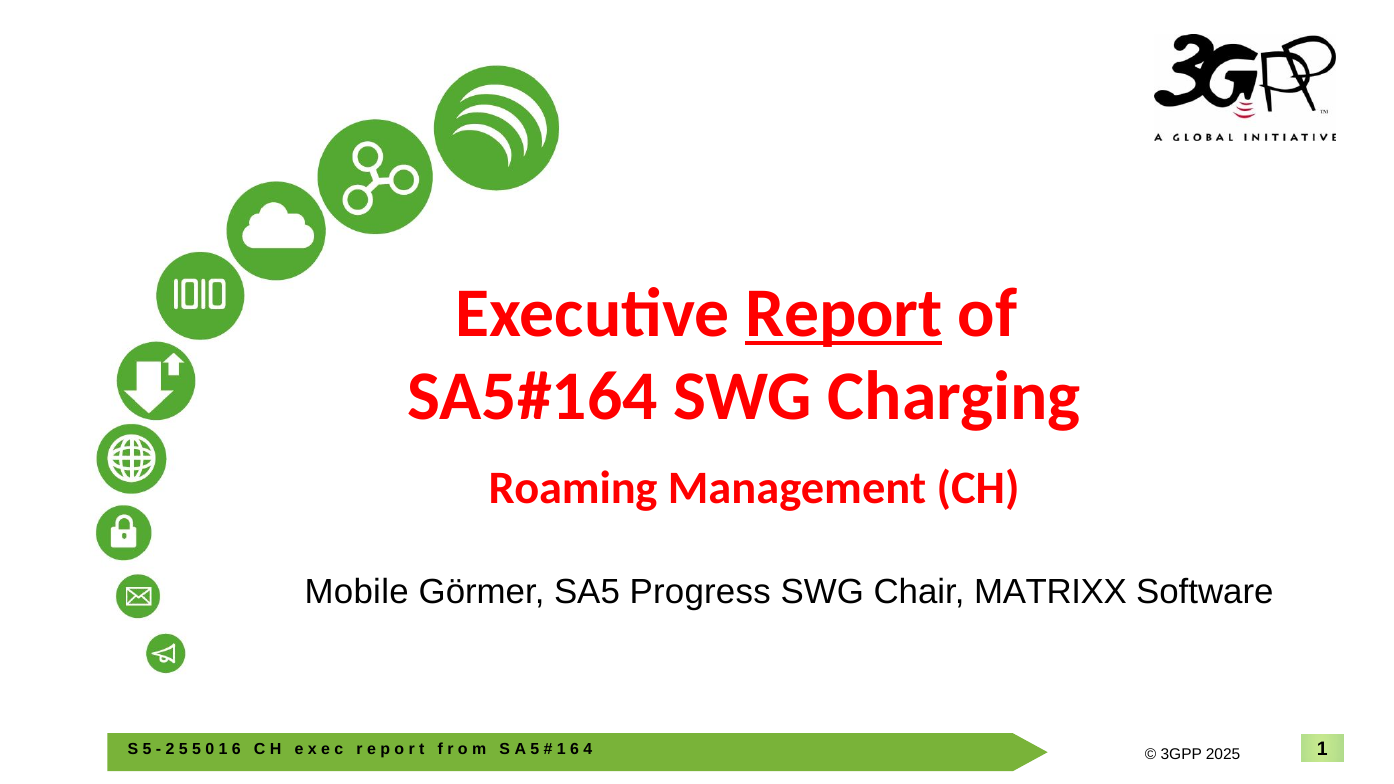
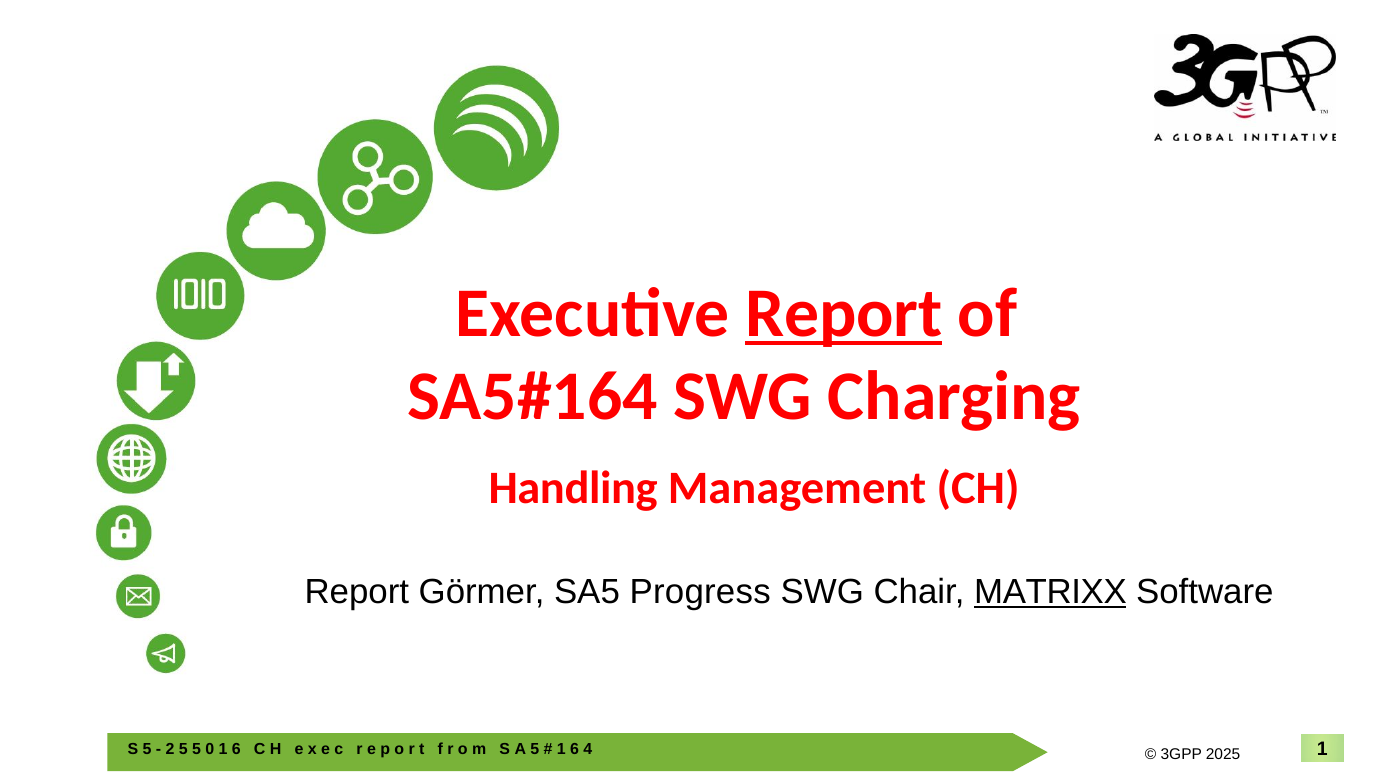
Roaming: Roaming -> Handling (573, 488)
Mobile: Mobile -> Report (357, 592)
MATRIXX underline: none -> present (1050, 592)
